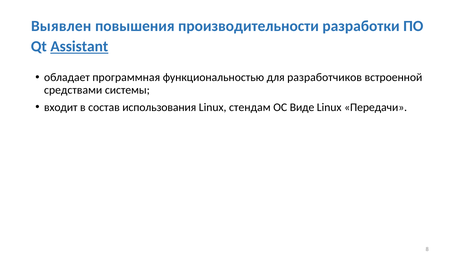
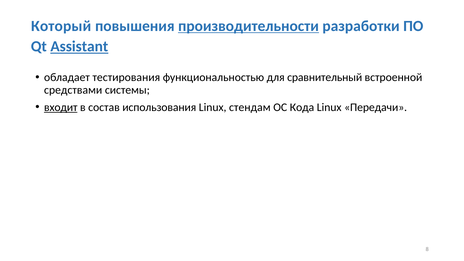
Выявлен: Выявлен -> Который (61, 26)
производительности underline: none -> present (249, 26)
программная: программная -> тестирования (126, 77)
разработчиков: разработчиков -> сравнительный (325, 77)
входит underline: none -> present (61, 107)
Виде: Виде -> Кода (302, 107)
